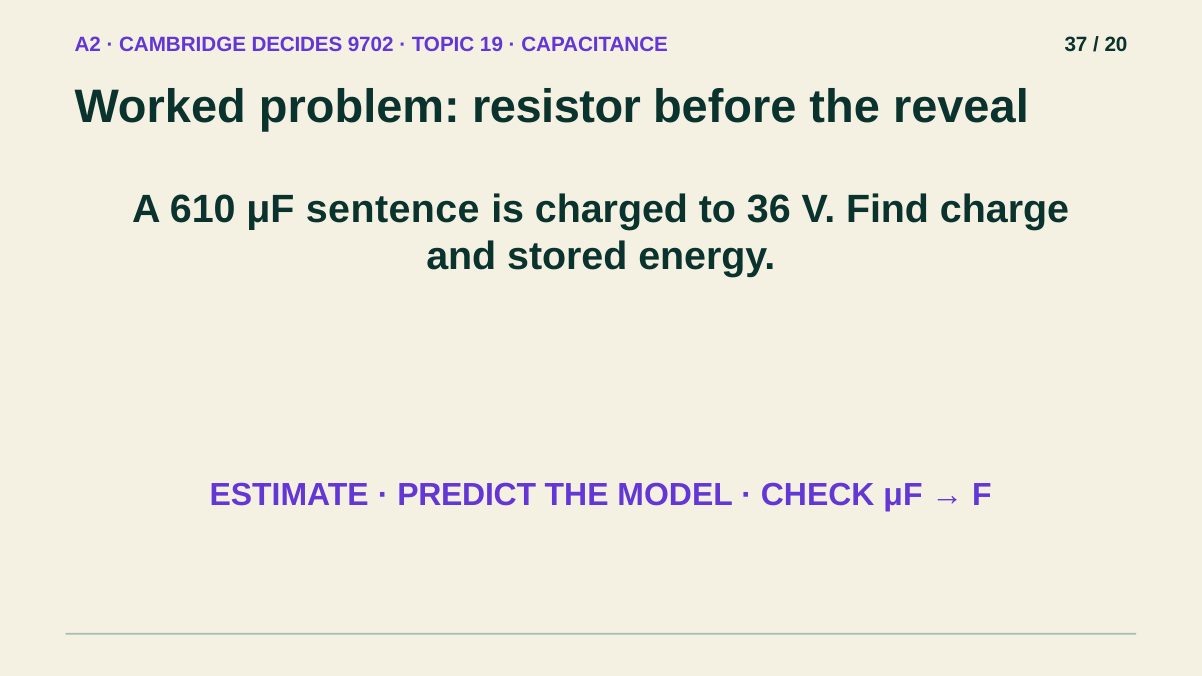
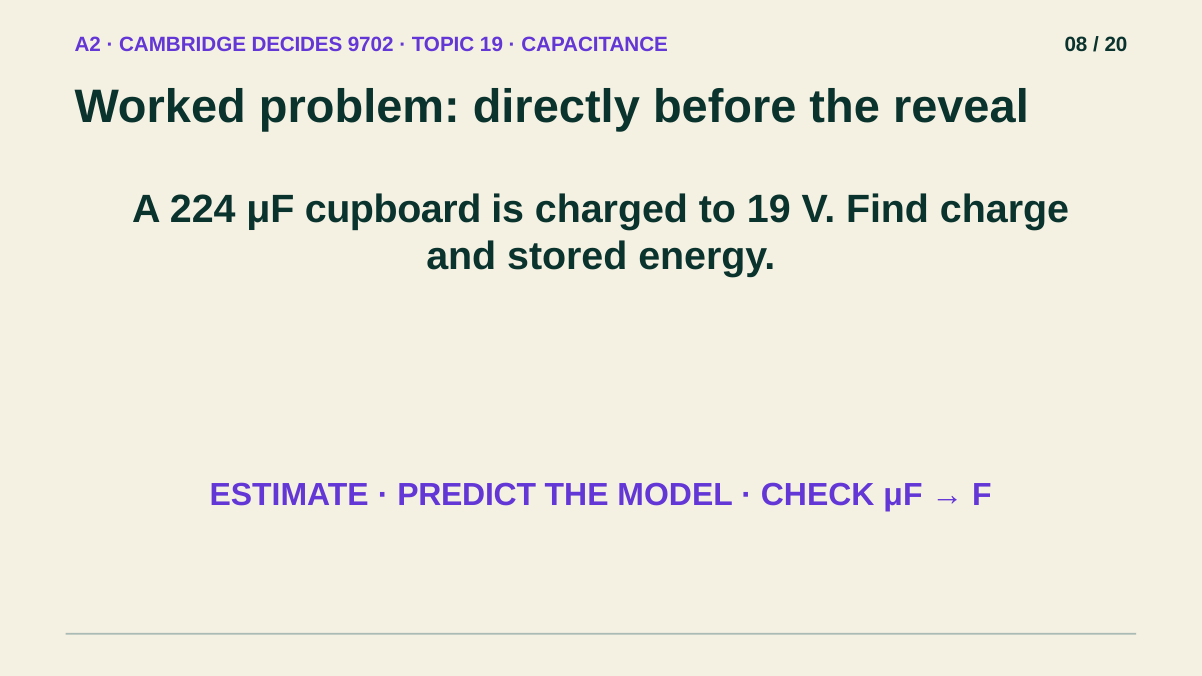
37: 37 -> 08 (1076, 45)
resistor: resistor -> directly (556, 107)
610: 610 -> 224 (203, 209)
sentence: sentence -> cupboard (393, 209)
to 36: 36 -> 19 (769, 209)
